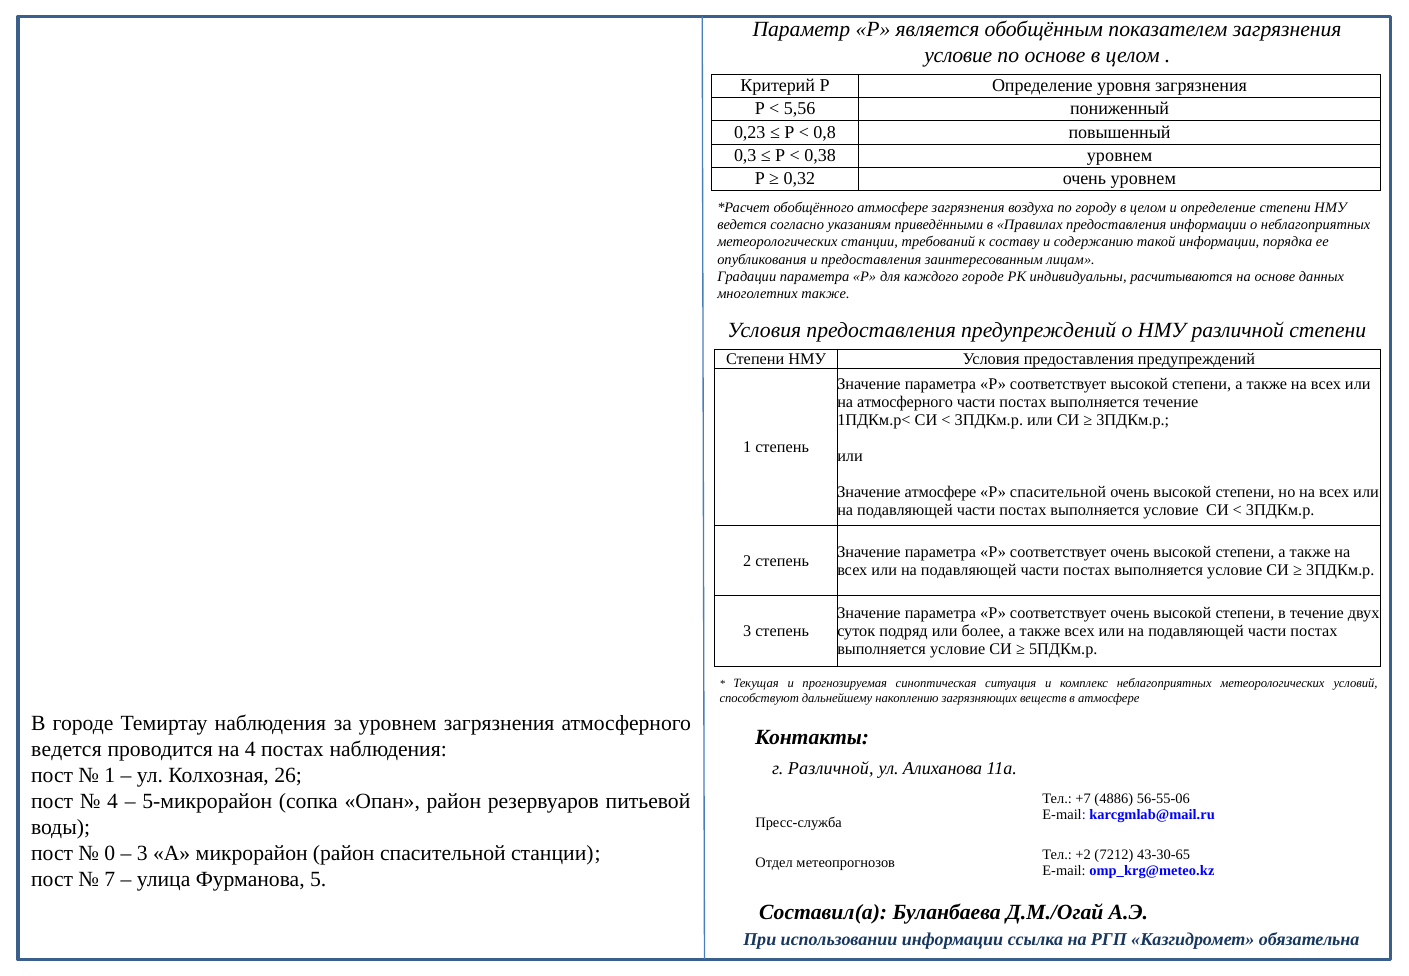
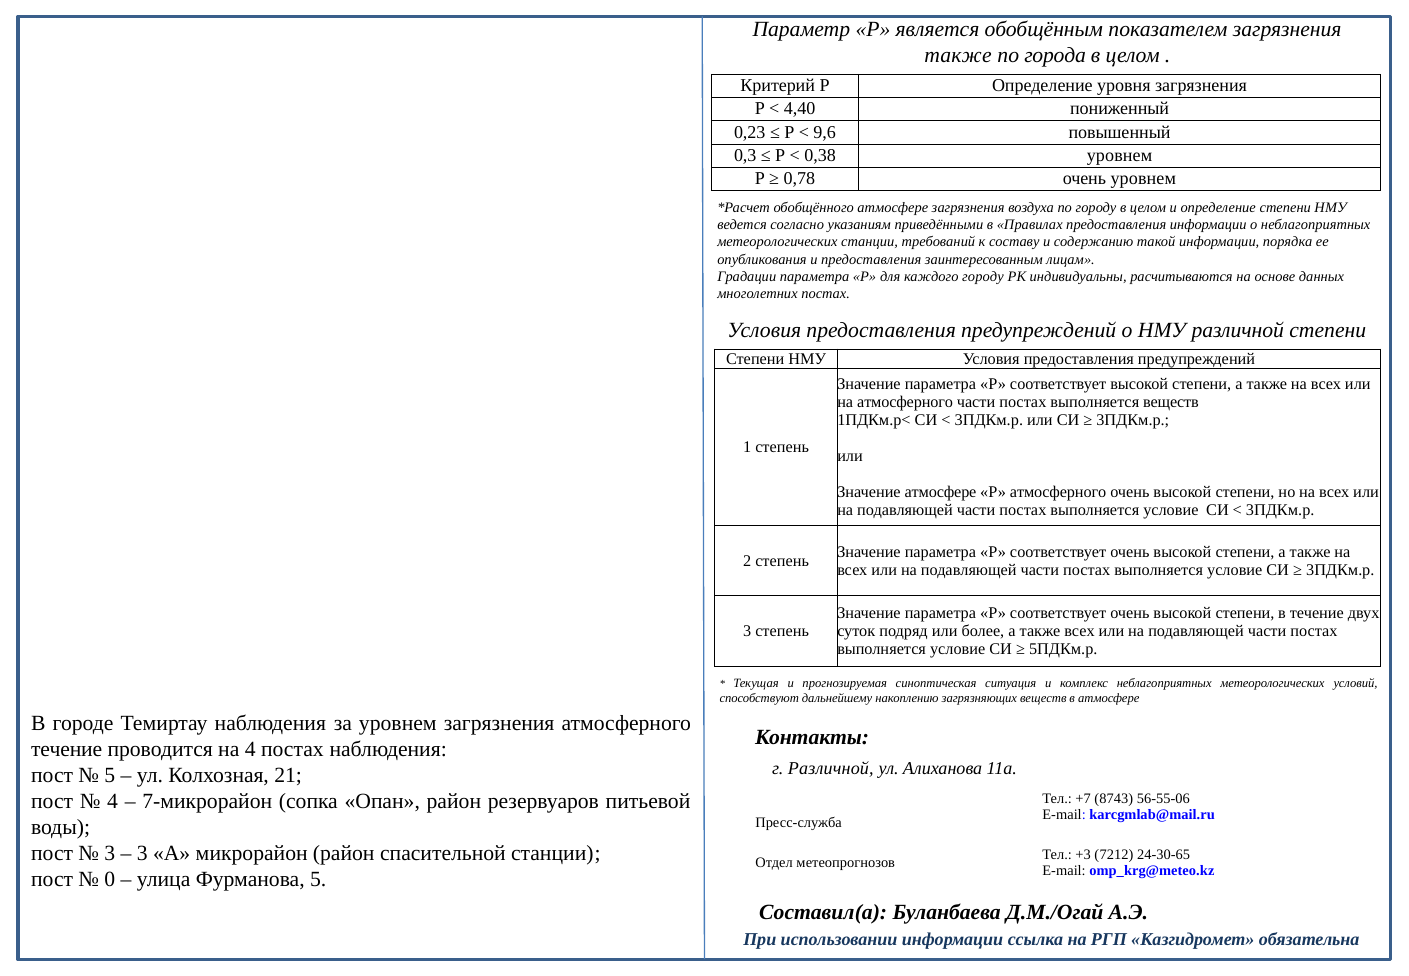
условие: условие -> также (958, 56)
по основе: основе -> города (1055, 56)
5,56: 5,56 -> 4,40 (800, 109)
0,8: 0,8 -> 9,6 (825, 132)
0,32: 0,32 -> 0,78 (799, 179)
каждого городе: городе -> городу (983, 277)
многолетних также: также -> постах (826, 294)
выполняется течение: течение -> веществ (1171, 402)
Р спасительной: спасительной -> атмосферного (1058, 492)
ведется: ведется -> течение (67, 749)
1: 1 -> 5 (110, 775)
26: 26 -> 21 (288, 775)
5-микрорайон: 5-микрорайон -> 7-микрорайон (207, 801)
4886: 4886 -> 8743 (1114, 798)
0: 0 -> 3 (110, 853)
+2: +2 -> +3 (1083, 855)
43-30-65: 43-30-65 -> 24-30-65 (1164, 855)
7: 7 -> 0 (110, 879)
